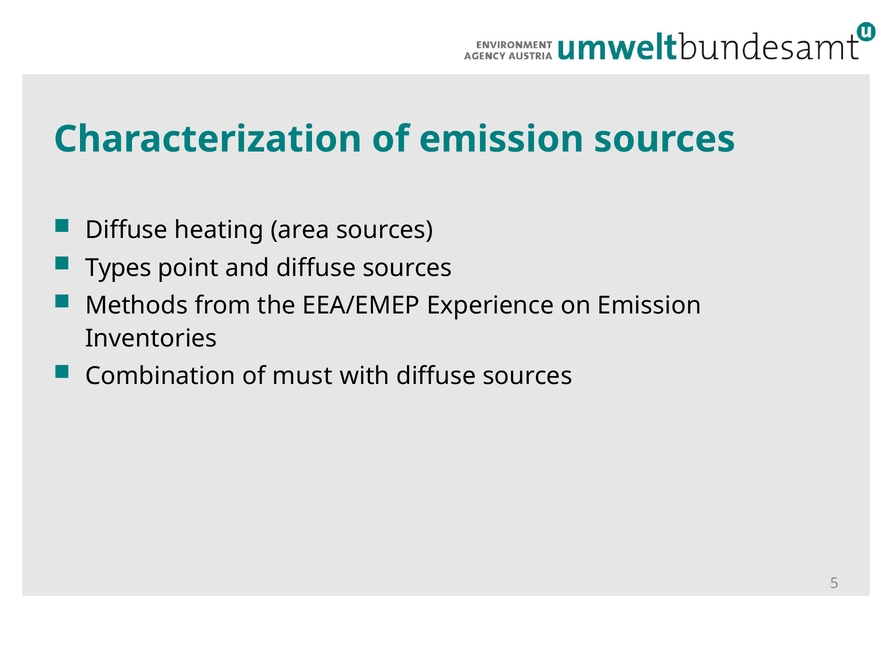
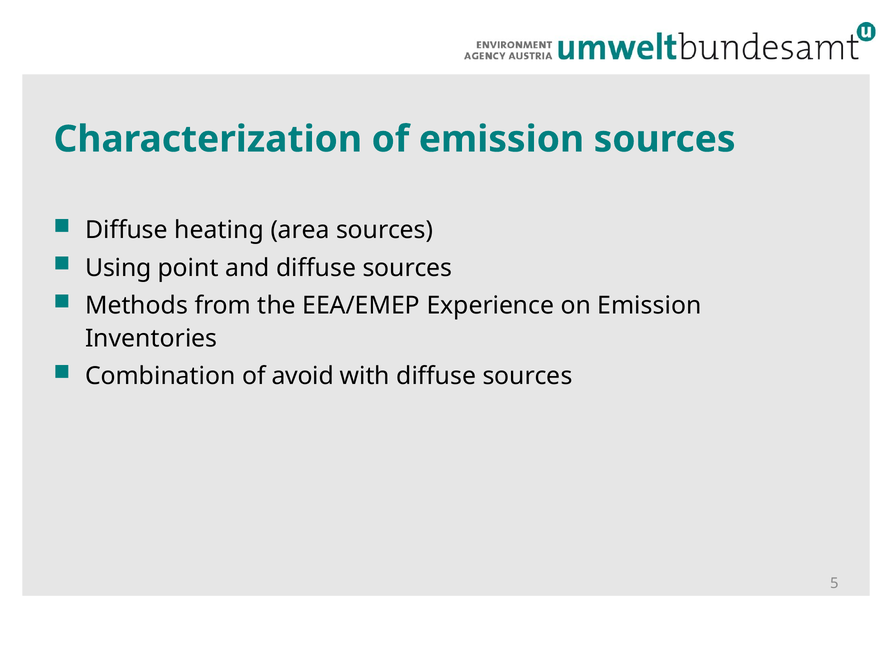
Types: Types -> Using (118, 268)
must: must -> avoid (303, 376)
